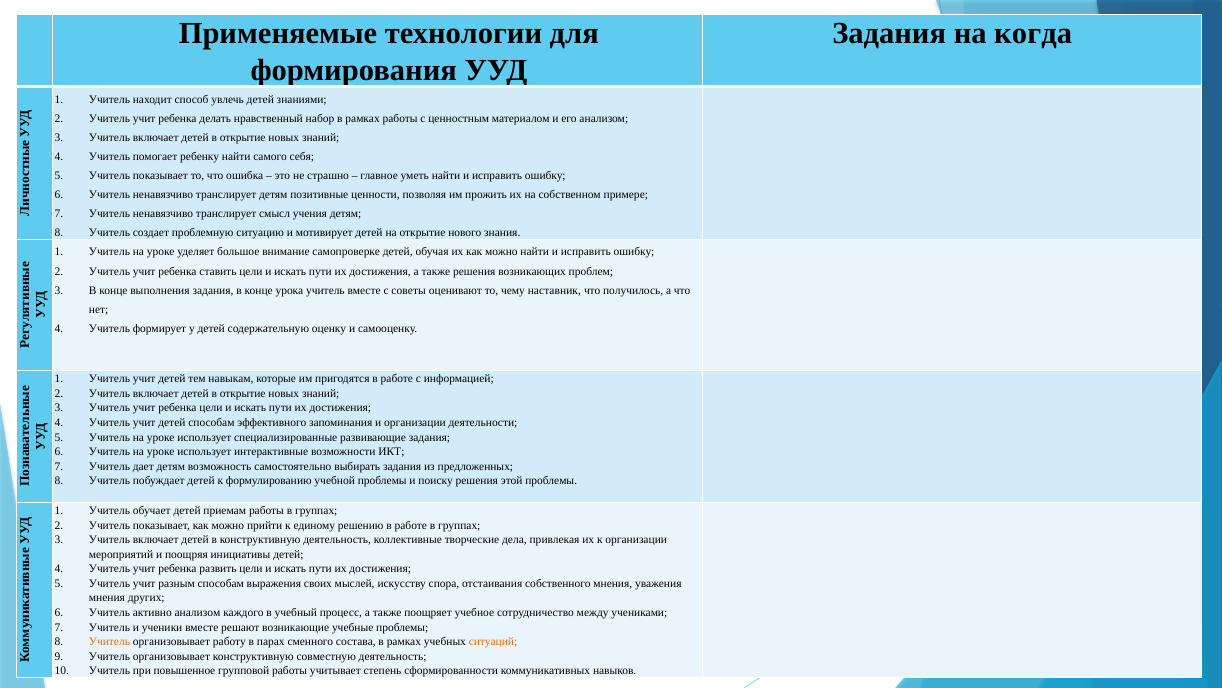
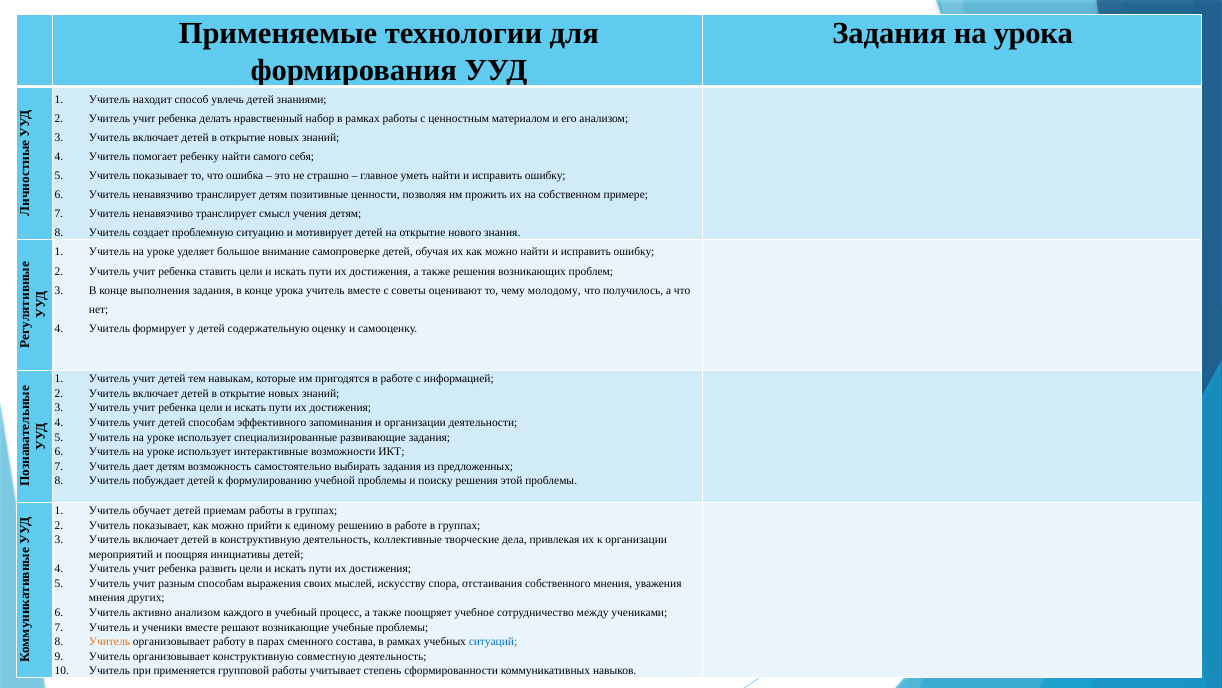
на когда: когда -> урока (1033, 34)
наставник: наставник -> молодому (554, 290)
ситуаций colour: orange -> blue (493, 641)
повышенное: повышенное -> применяется (184, 671)
